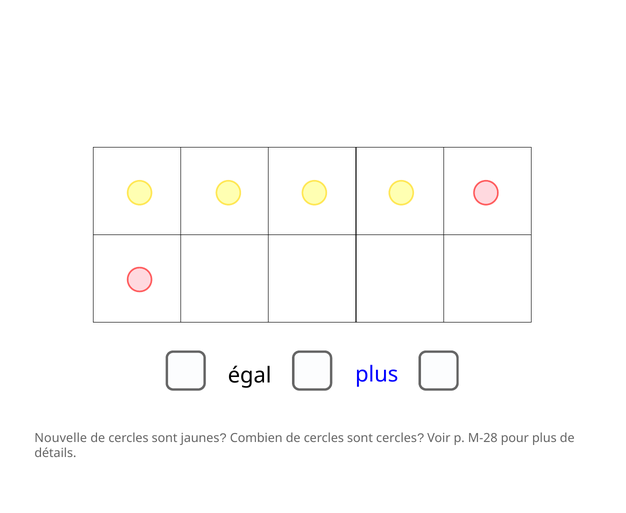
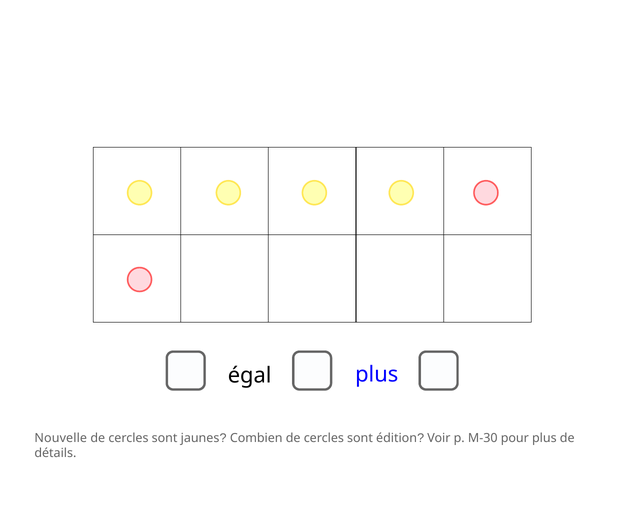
sont cercles: cercles -> édition (397, 438)
M-28: M-28 -> M-30 (483, 438)
